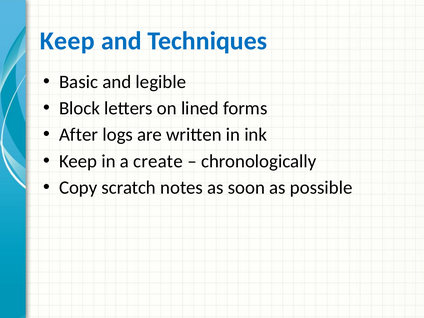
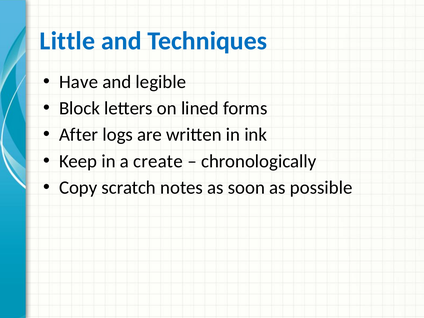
Keep: Keep -> Little (67, 41)
Basic: Basic -> Have (79, 82)
